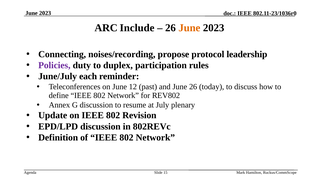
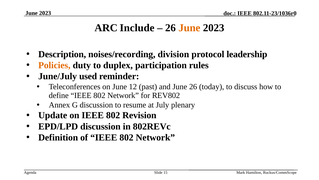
Connecting: Connecting -> Description (62, 54)
propose: propose -> division (173, 54)
Policies colour: purple -> orange (54, 65)
each: each -> used (88, 76)
